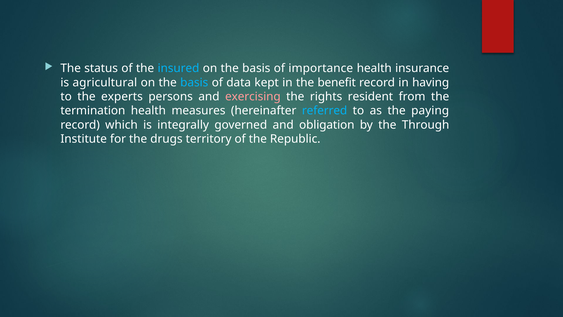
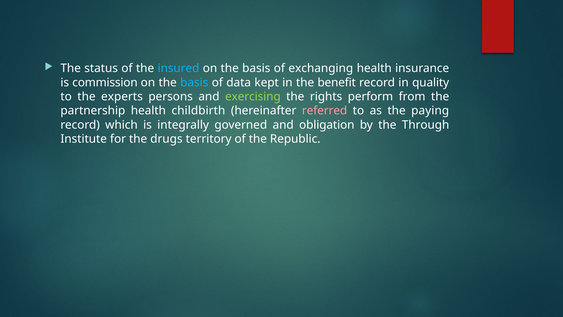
importance: importance -> exchanging (321, 68)
agricultural: agricultural -> commission (105, 82)
having: having -> quality (431, 82)
exercising colour: pink -> light green (253, 96)
resident: resident -> perform (370, 96)
termination: termination -> partnership (93, 111)
measures: measures -> childbirth (198, 111)
referred colour: light blue -> pink (325, 111)
